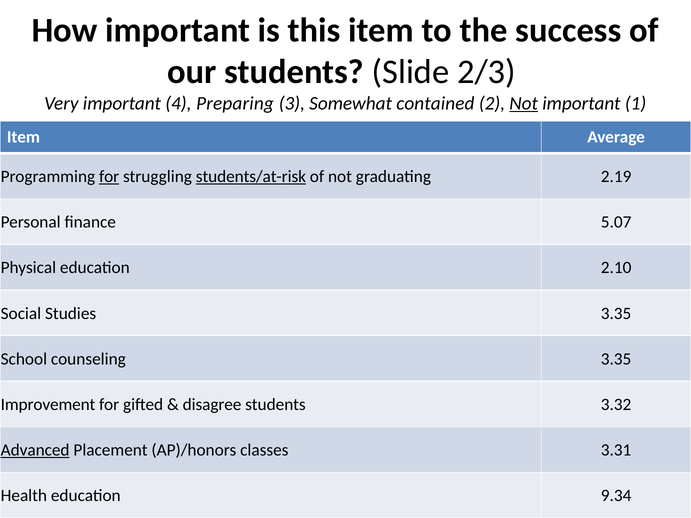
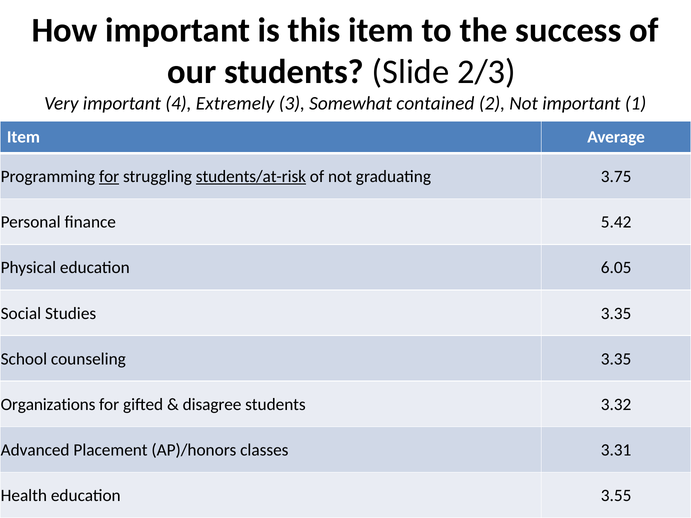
Preparing: Preparing -> Extremely (235, 103)
Not underline: present -> none (524, 103)
2.19: 2.19 -> 3.75 (616, 177)
5.07: 5.07 -> 5.42 (616, 222)
2.10: 2.10 -> 6.05 (616, 268)
Improvement: Improvement -> Organizations (48, 405)
Advanced underline: present -> none (35, 450)
9.34: 9.34 -> 3.55 (616, 496)
